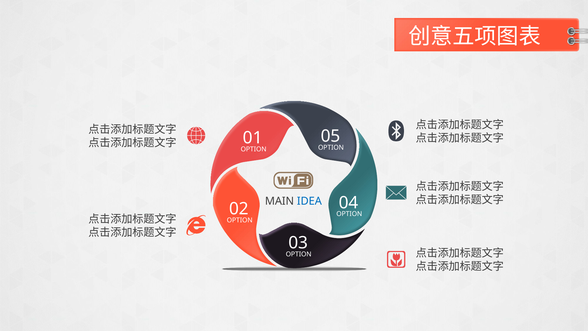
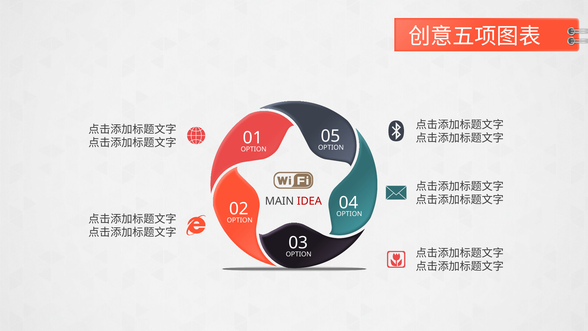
IDEA colour: blue -> red (309, 201)
